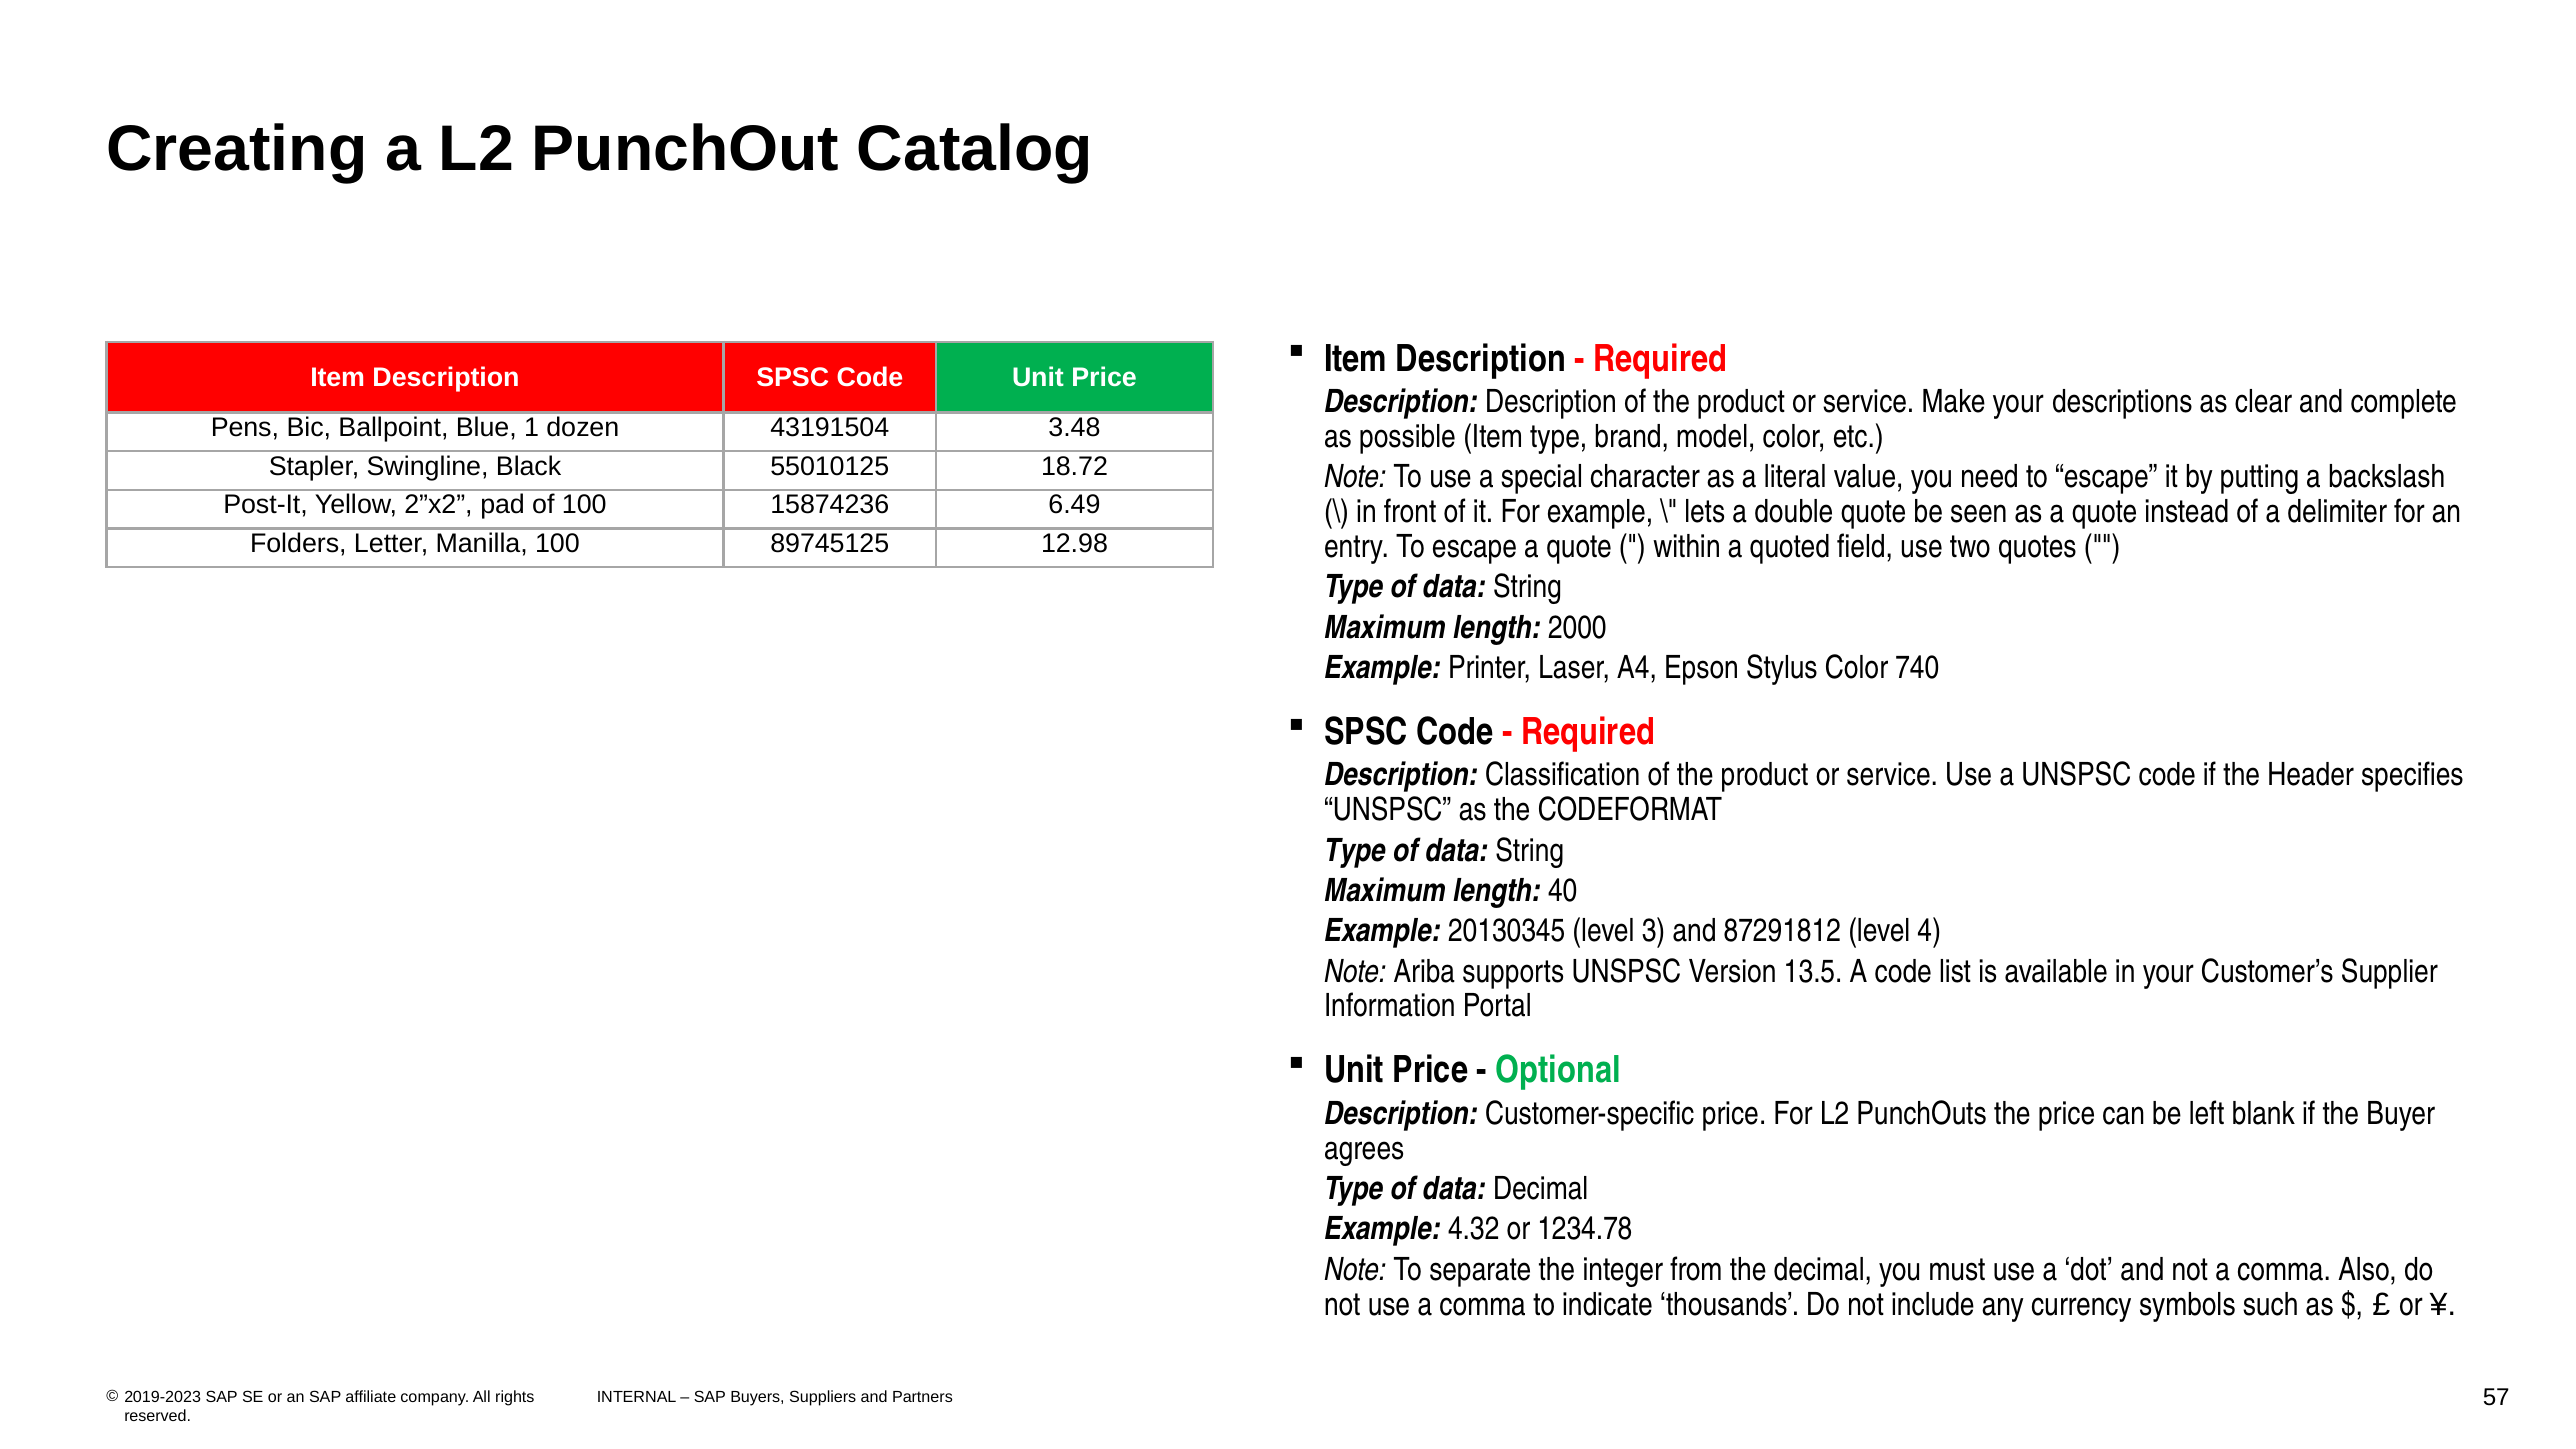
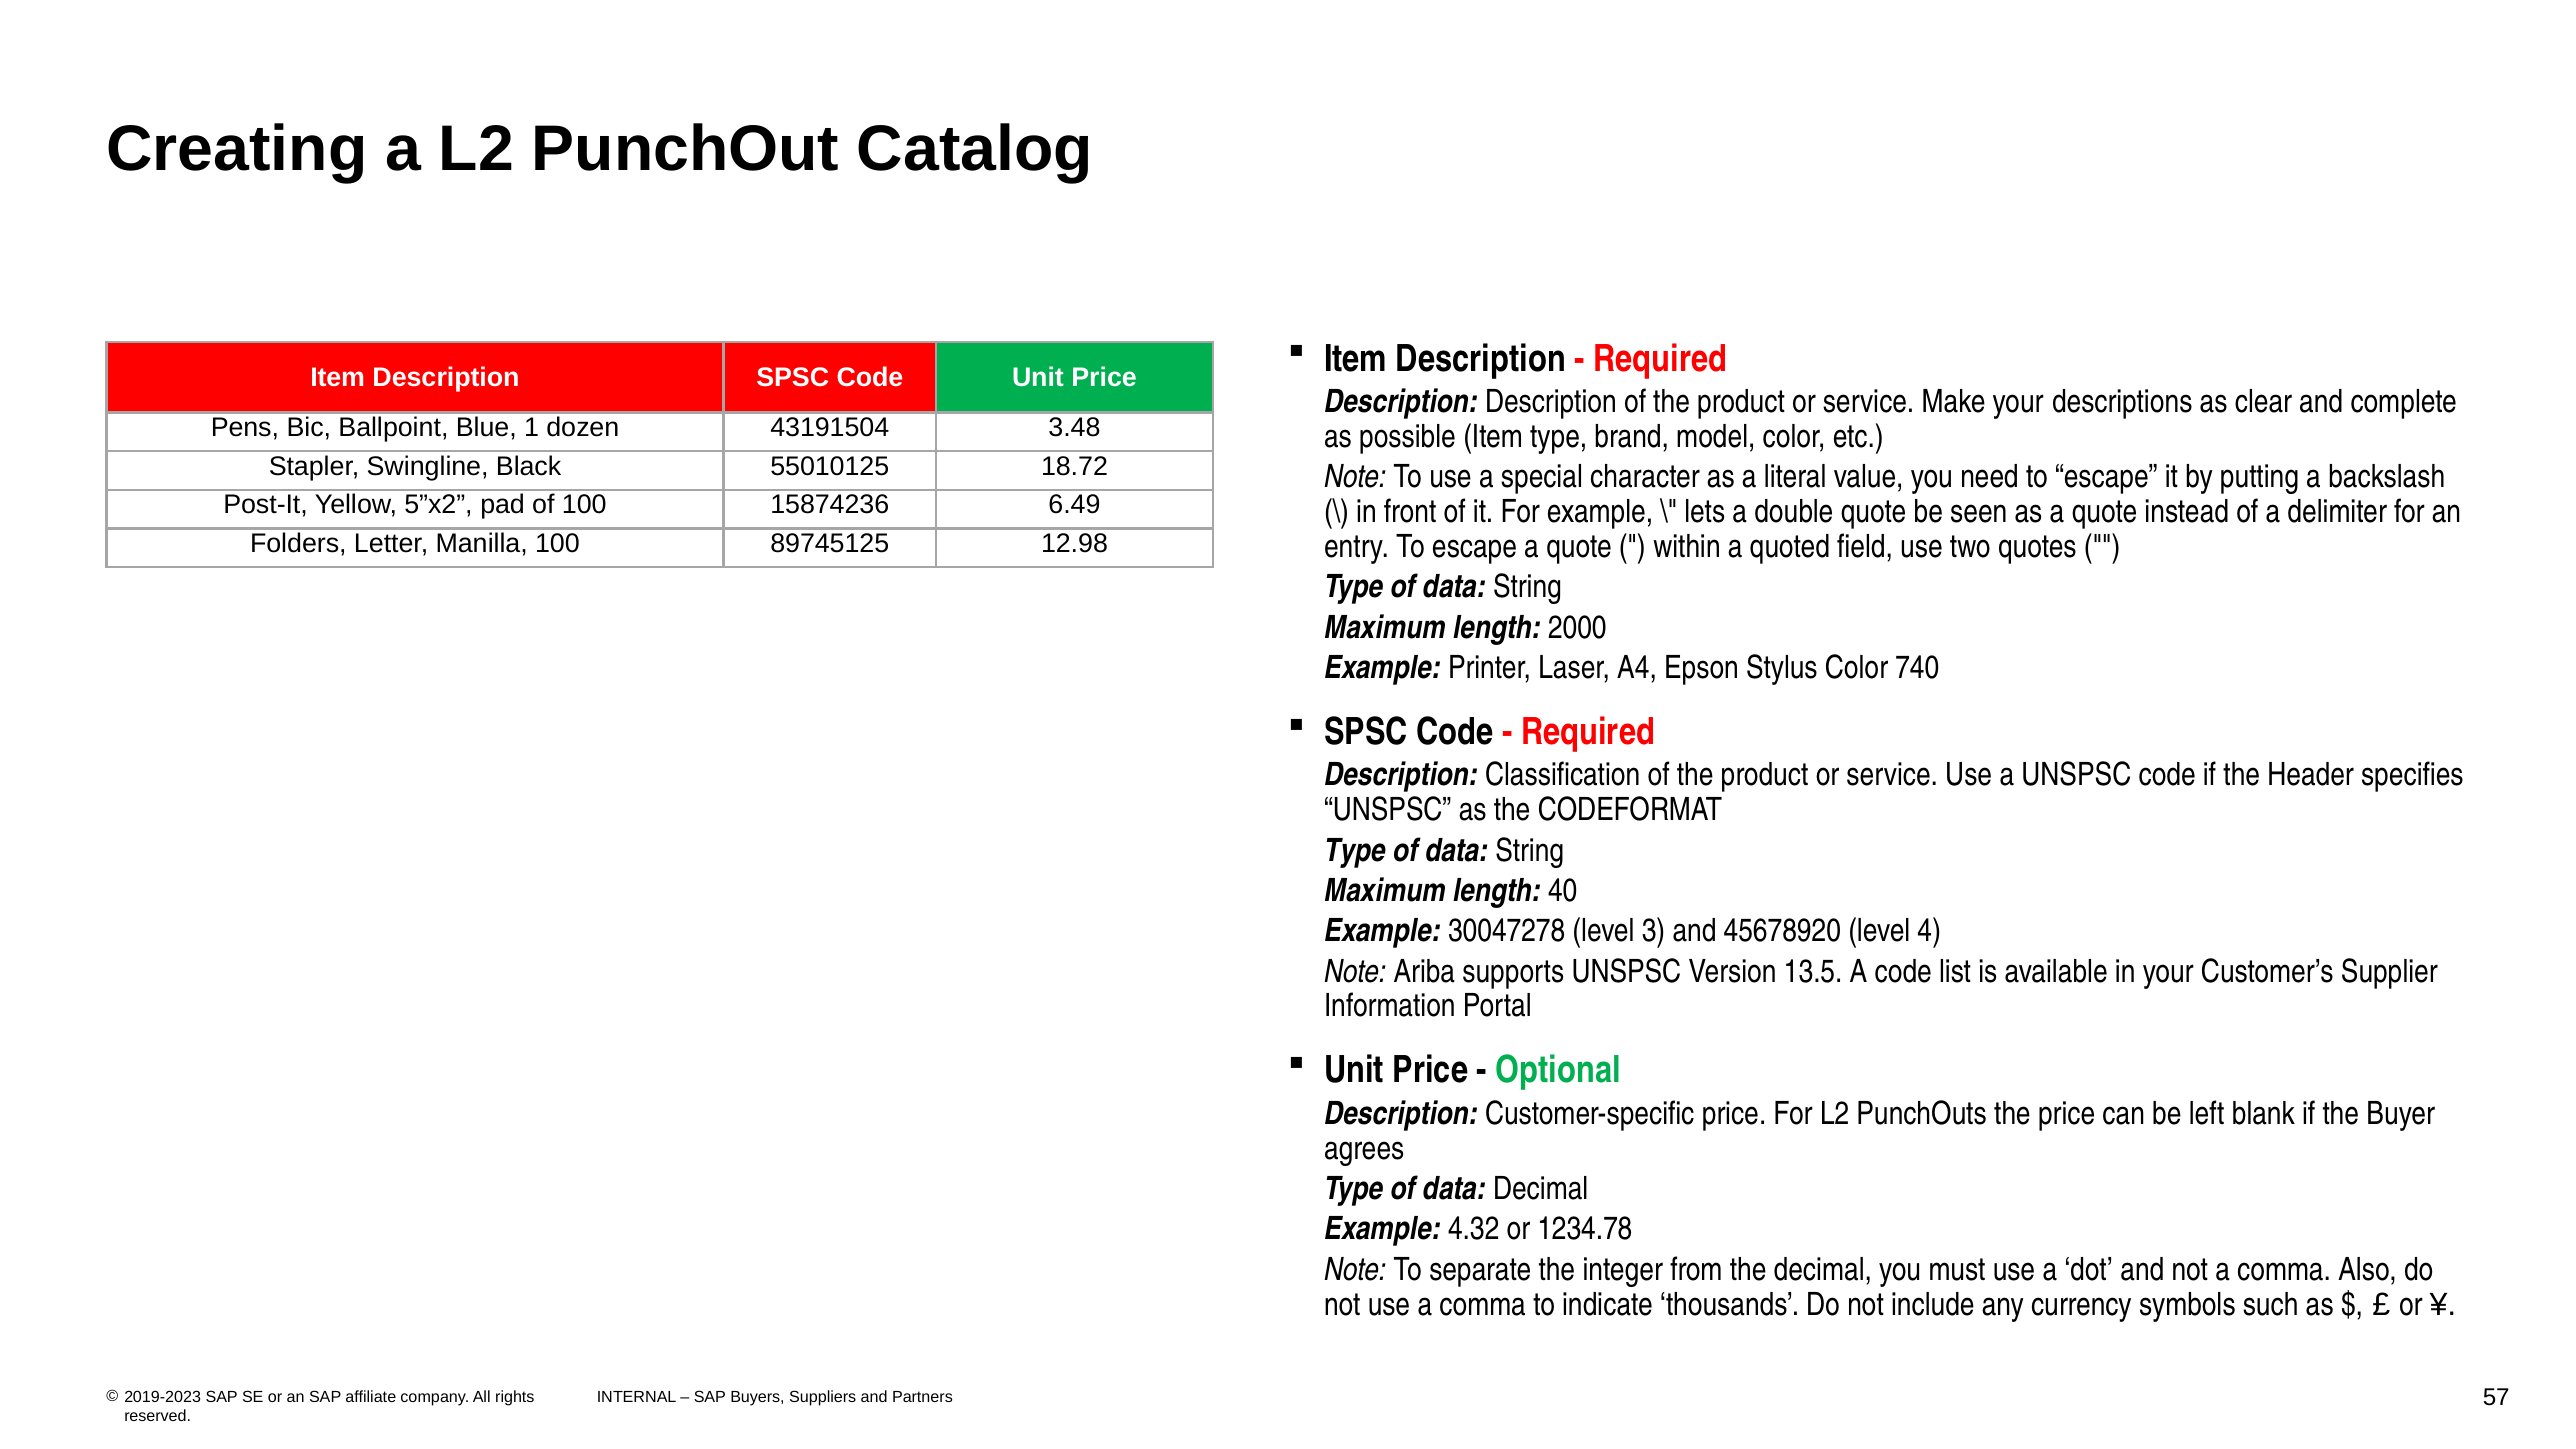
2”x2: 2”x2 -> 5”x2 (438, 505)
20130345: 20130345 -> 30047278 (1507, 931)
87291812: 87291812 -> 45678920 (1782, 931)
